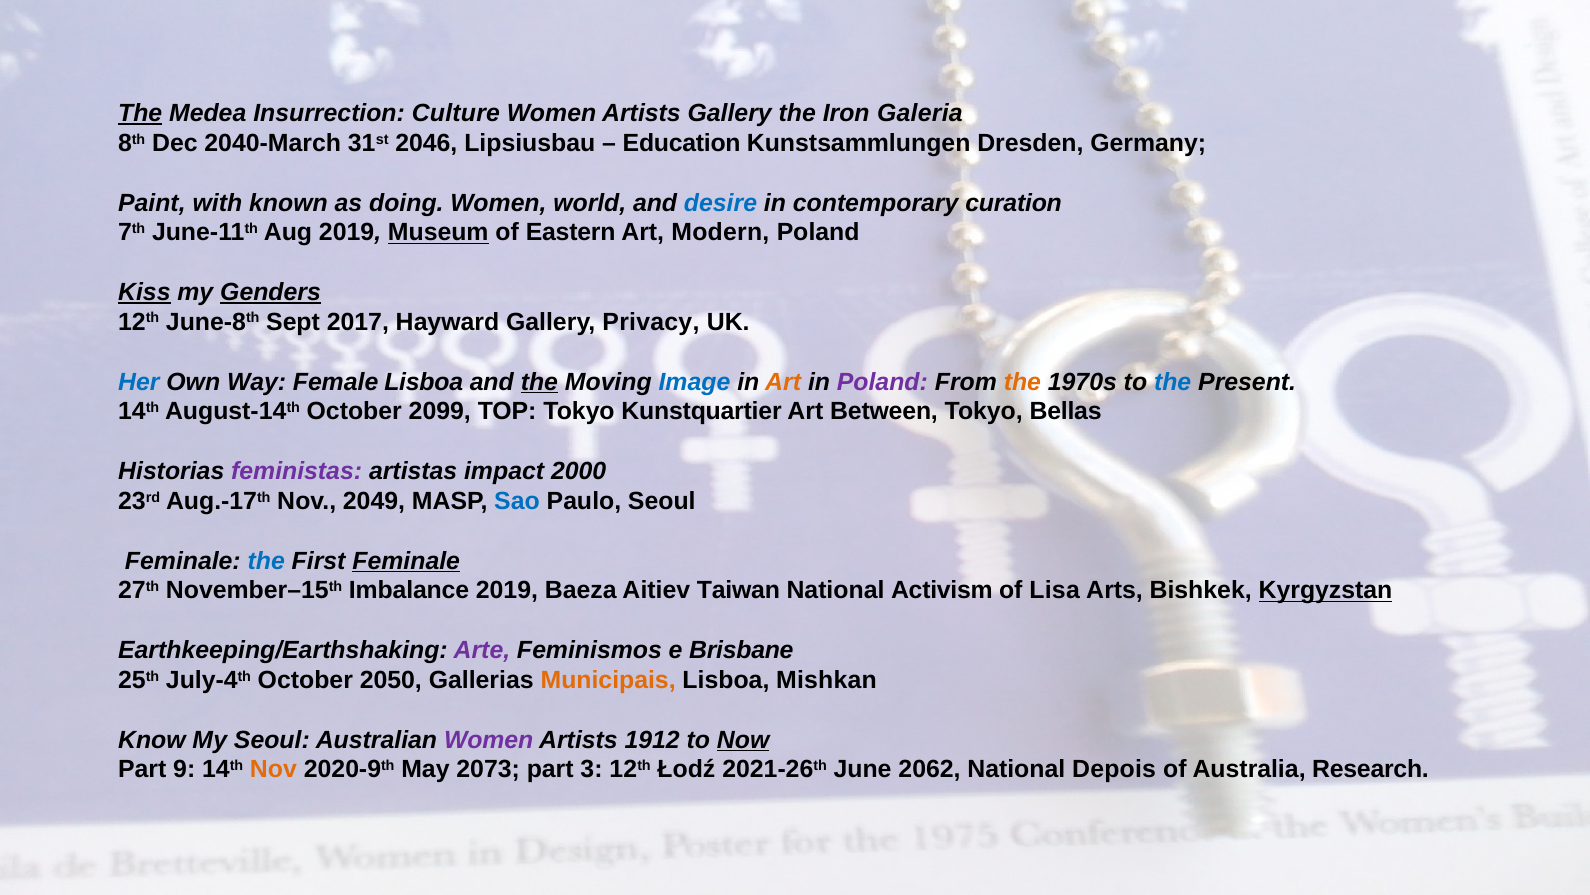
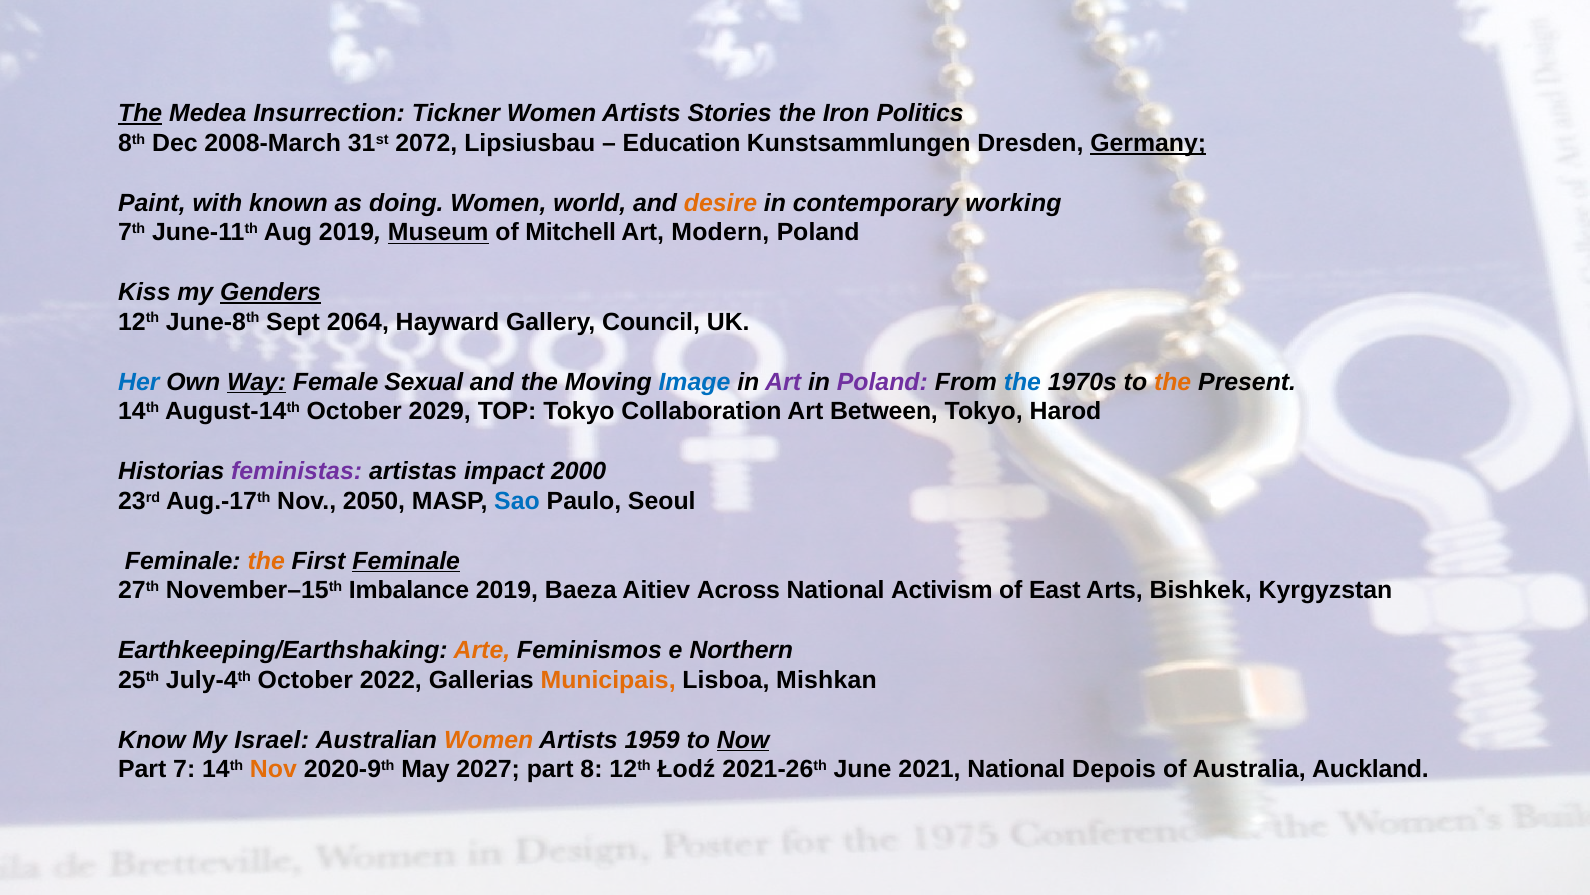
Culture: Culture -> Tickner (456, 113)
Artists Gallery: Gallery -> Stories (730, 113)
Galeria: Galeria -> Politics (920, 113)
2040-March: 2040-March -> 2008-March (273, 143)
2046: 2046 -> 2072 (426, 143)
Germany underline: none -> present (1148, 143)
desire colour: blue -> orange (720, 203)
curation: curation -> working (1013, 203)
Eastern: Eastern -> Mitchell (571, 233)
Kiss underline: present -> none (144, 292)
2017: 2017 -> 2064 (358, 322)
Privacy: Privacy -> Council (651, 322)
Way underline: none -> present (257, 382)
Female Lisboa: Lisboa -> Sexual (424, 382)
the underline: present -> none (539, 382)
Art colour: orange -> purple (783, 382)
the colour: orange -> blue (1022, 382)
the colour: blue -> orange (1173, 382)
2099: 2099 -> 2029 (440, 411)
Kunstquartier: Kunstquartier -> Collaboration (701, 411)
Bellas: Bellas -> Harod (1066, 411)
2049: 2049 -> 2050 (374, 501)
the colour: blue -> orange (266, 561)
Taiwan: Taiwan -> Across (738, 590)
Lisa: Lisa -> East (1055, 590)
Kyrgyzstan underline: present -> none (1326, 590)
Arte colour: purple -> orange (482, 650)
Brisbane: Brisbane -> Northern (741, 650)
2050: 2050 -> 2022 (391, 680)
My Seoul: Seoul -> Israel (272, 739)
Women colour: purple -> orange (489, 739)
1912: 1912 -> 1959 (652, 739)
9: 9 -> 7 (184, 769)
2073: 2073 -> 2027 (488, 769)
3: 3 -> 8 (592, 769)
2062: 2062 -> 2021 (929, 769)
Research: Research -> Auckland (1370, 769)
